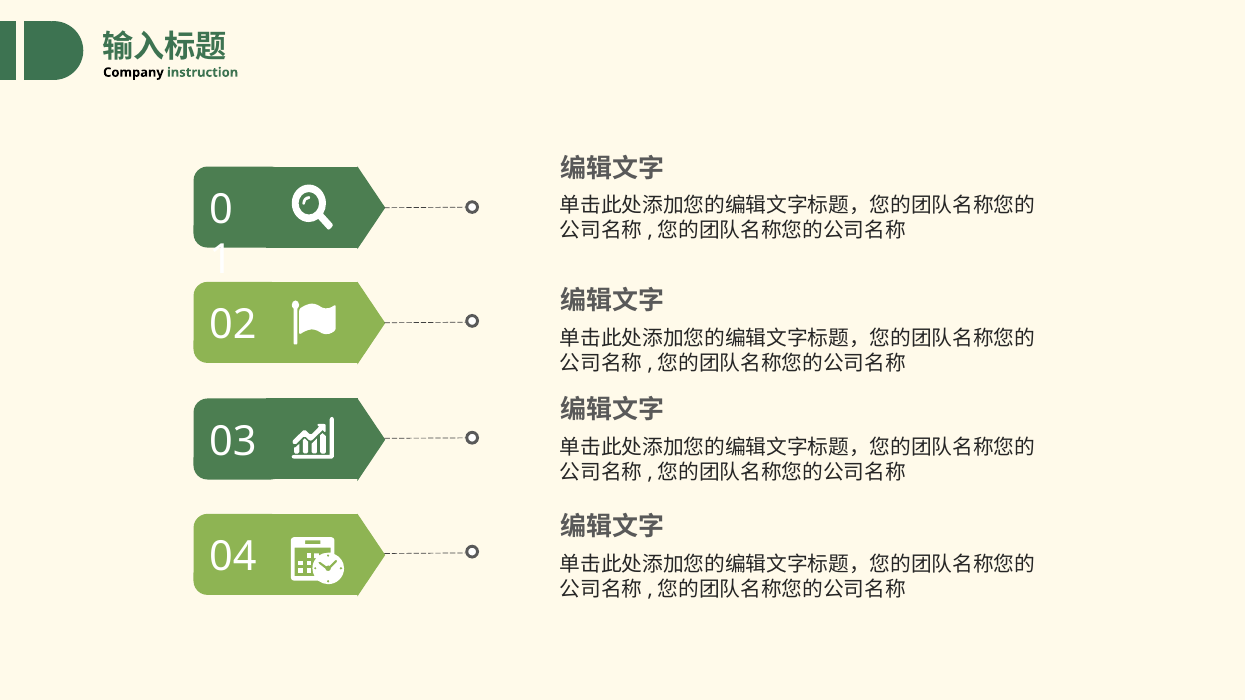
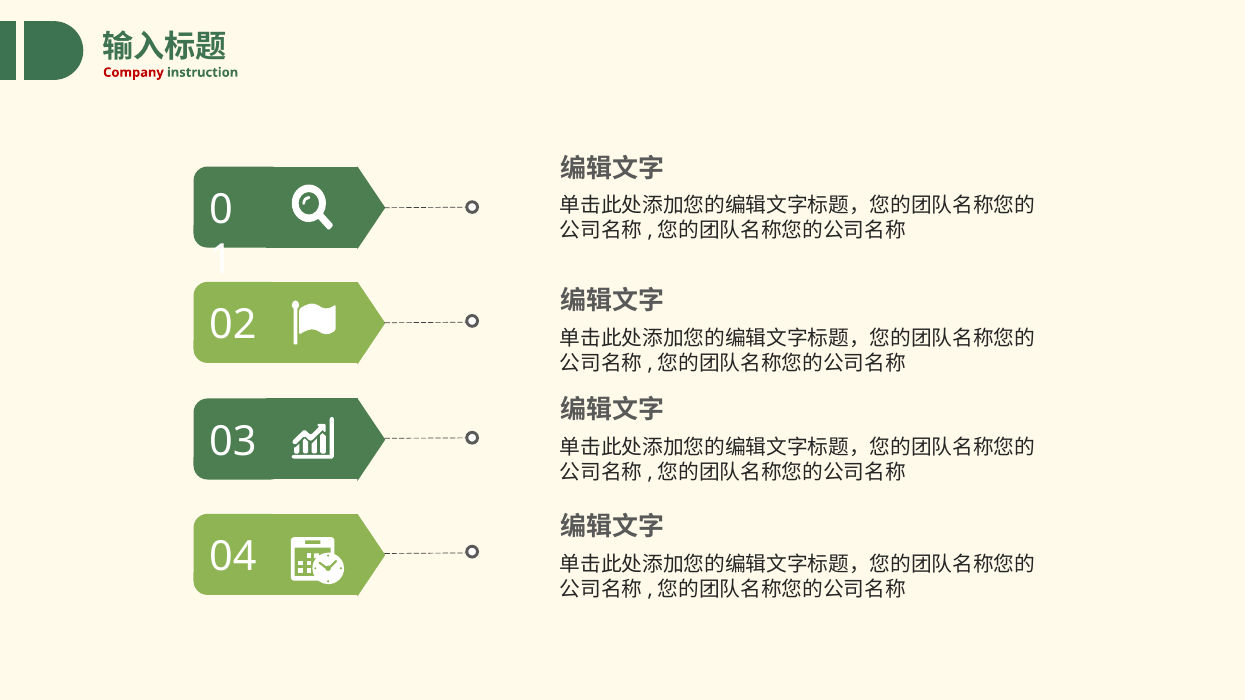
Company colour: black -> red (133, 72)
